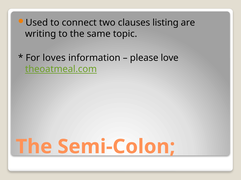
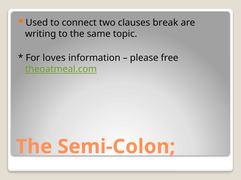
listing: listing -> break (165, 23)
love: love -> free (170, 58)
